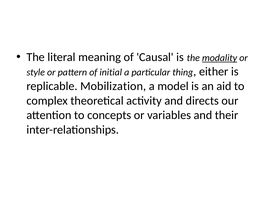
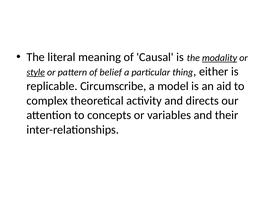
style underline: none -> present (36, 72)
initial: initial -> belief (111, 72)
Mobilization: Mobilization -> Circumscribe (113, 86)
